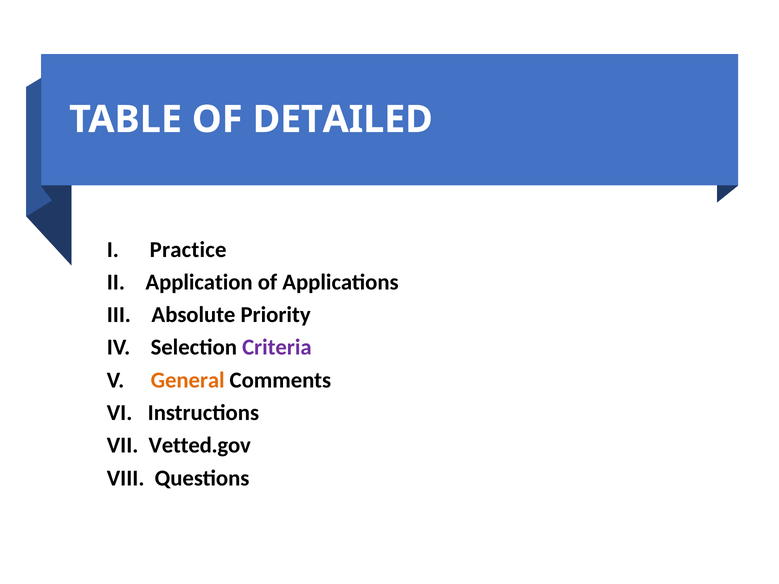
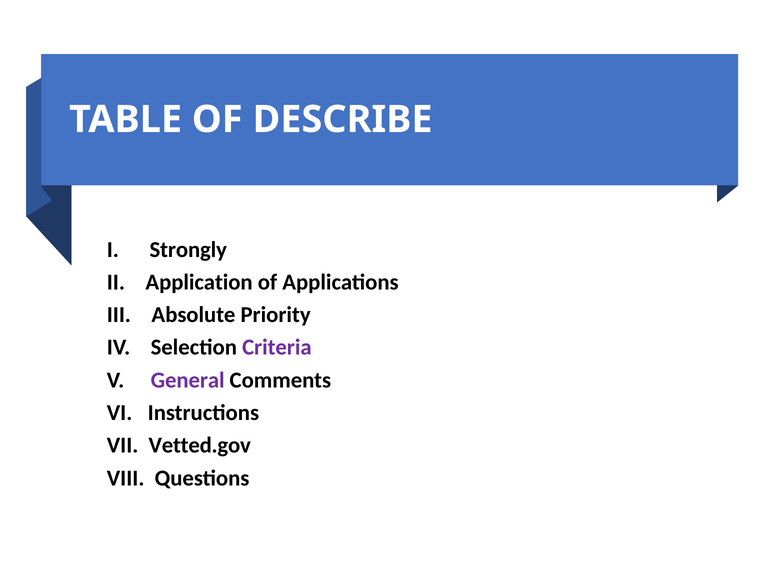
DETAILED: DETAILED -> DESCRIBE (343, 120)
Practice: Practice -> Strongly (188, 250)
General colour: orange -> purple (188, 380)
